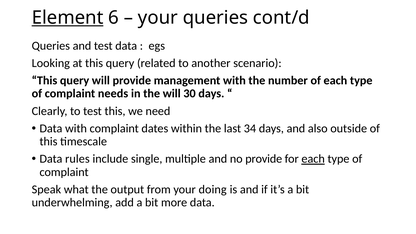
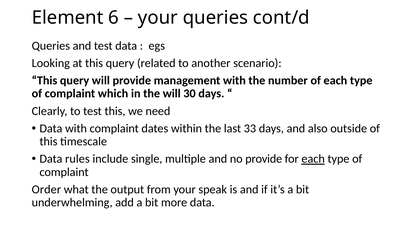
Element underline: present -> none (68, 18)
needs: needs -> which (113, 94)
34: 34 -> 33 (250, 128)
Speak: Speak -> Order (46, 189)
doing: doing -> speak (213, 189)
